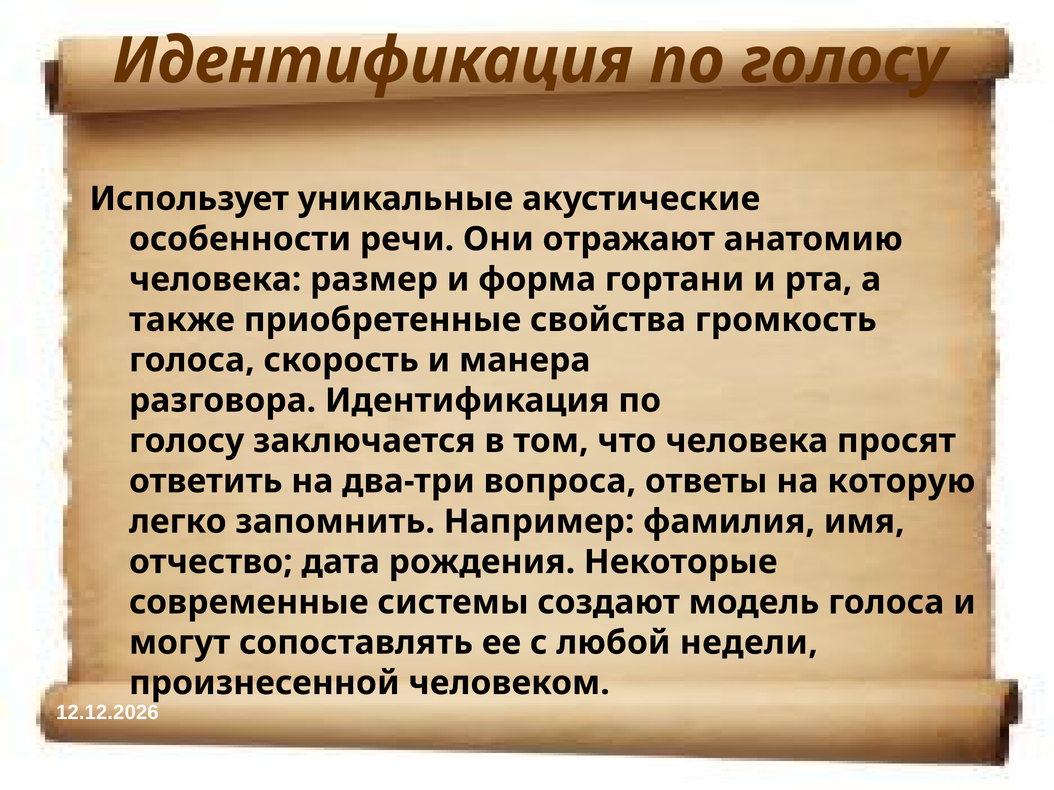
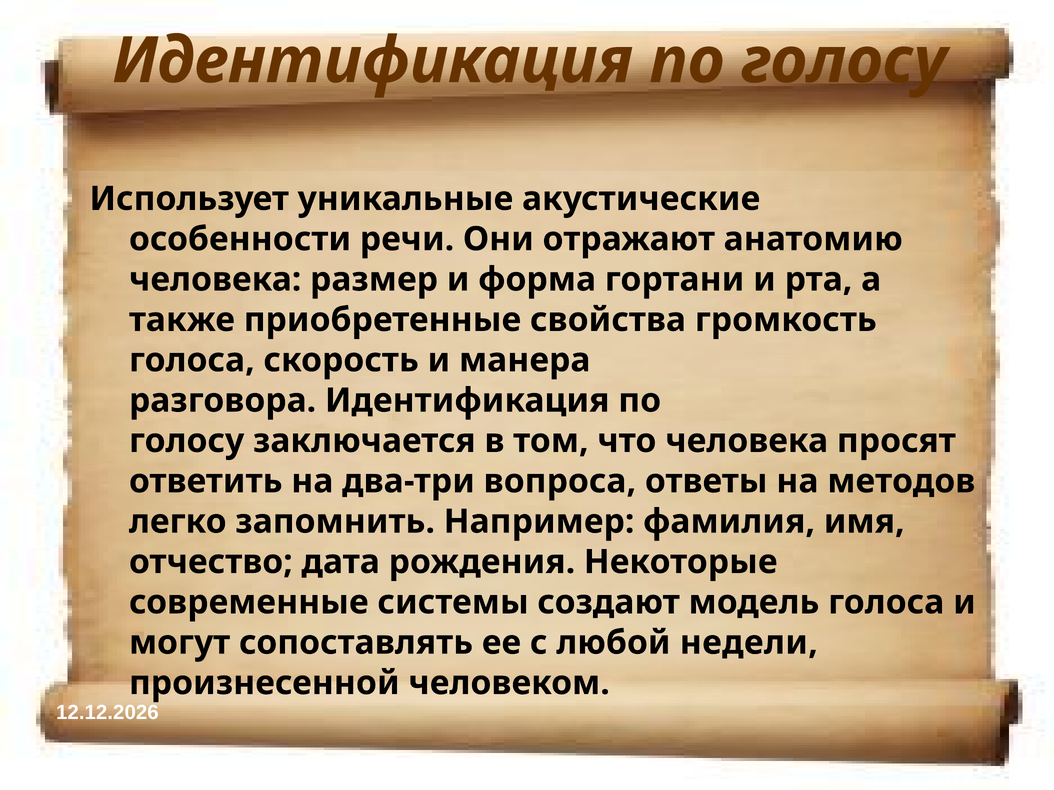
которую: которую -> методов (901, 482)
